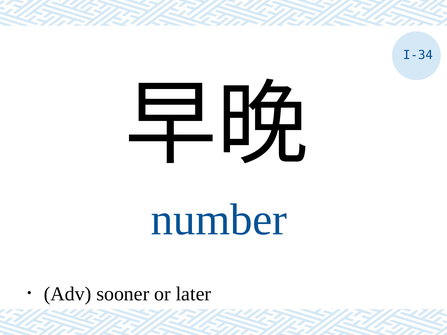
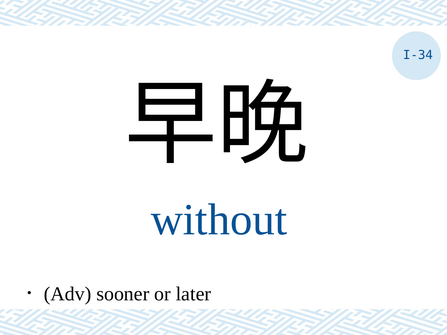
number: number -> without (219, 220)
